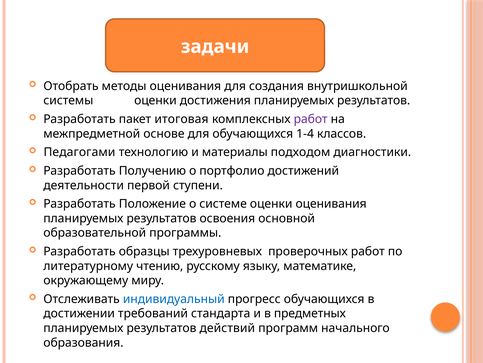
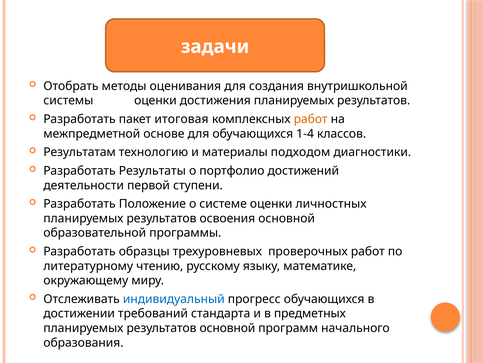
работ colour: purple -> orange (311, 119)
Педагогами: Педагогами -> Результатам (80, 152)
Получению: Получению -> Результаты (152, 170)
оценки оценивания: оценивания -> личностных (331, 203)
результатов действий: действий -> основной (227, 327)
